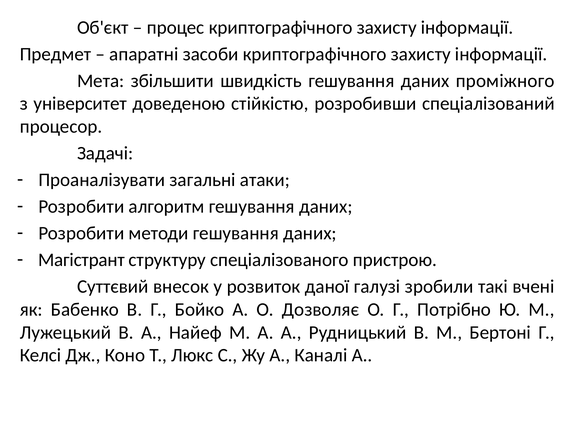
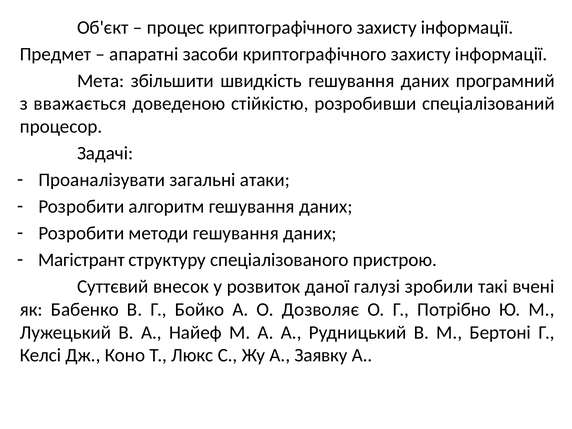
проміжного: проміжного -> програмний (505, 81)
університет: університет -> вважається (80, 104)
Каналі: Каналі -> Заявку (321, 355)
